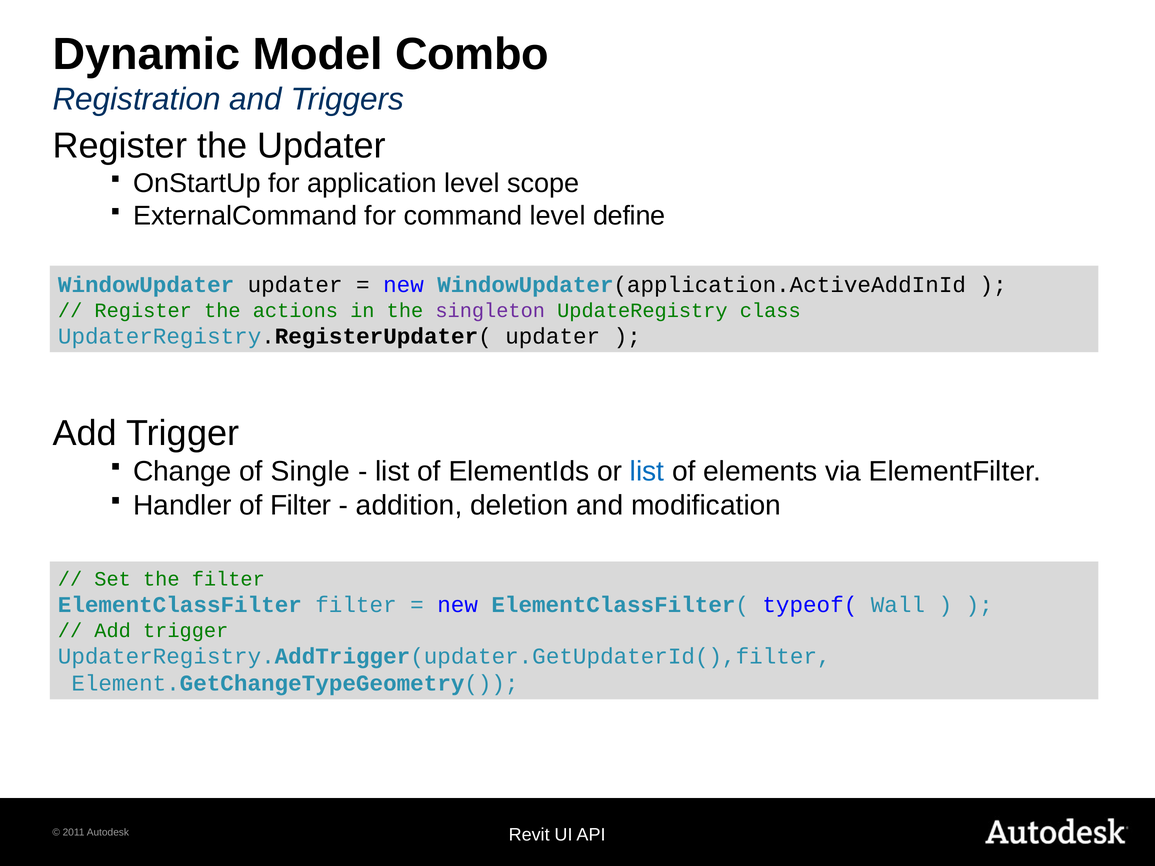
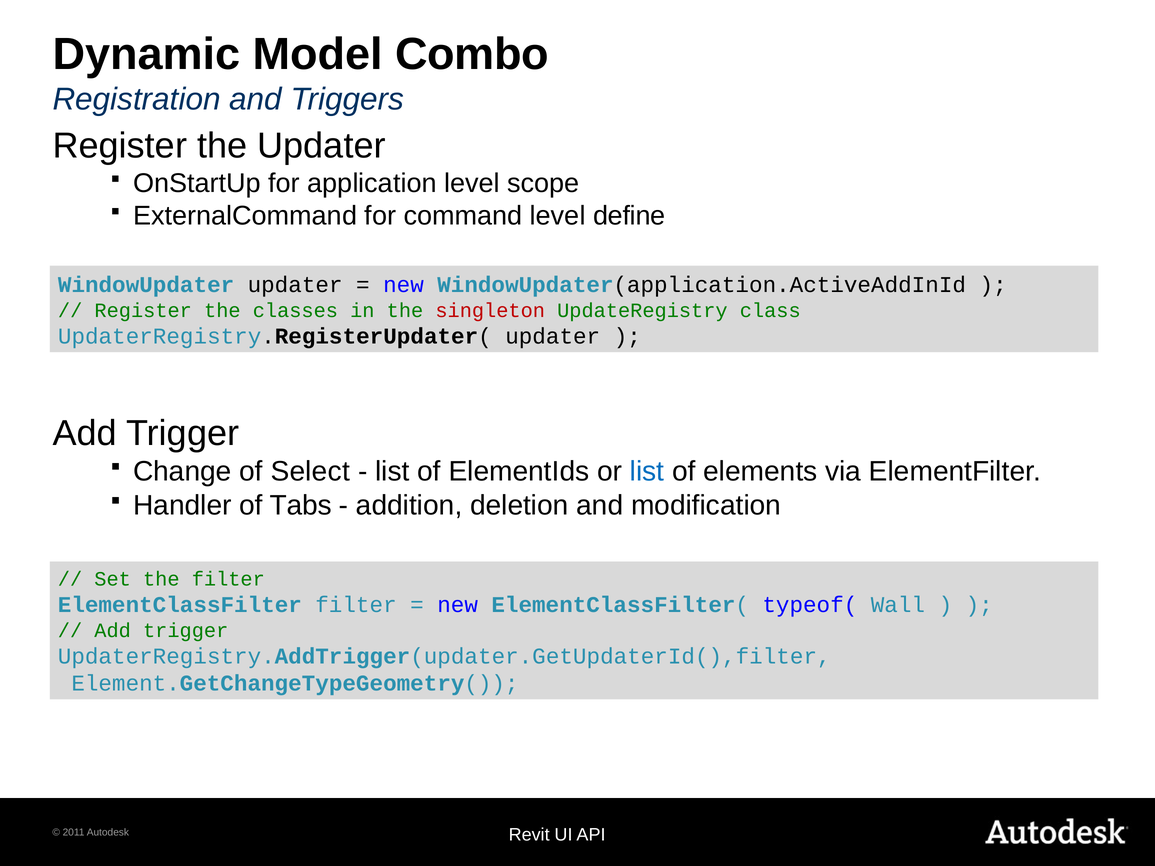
actions: actions -> classes (295, 310)
singleton colour: purple -> red (490, 310)
Single: Single -> Select (310, 472)
of Filter: Filter -> Tabs (301, 505)
